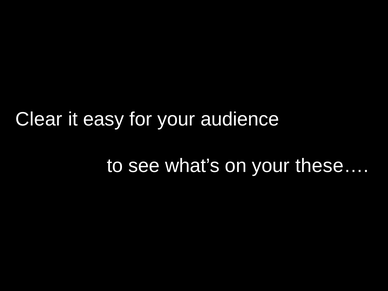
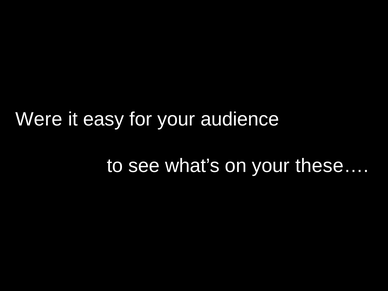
Clear: Clear -> Were (39, 119)
